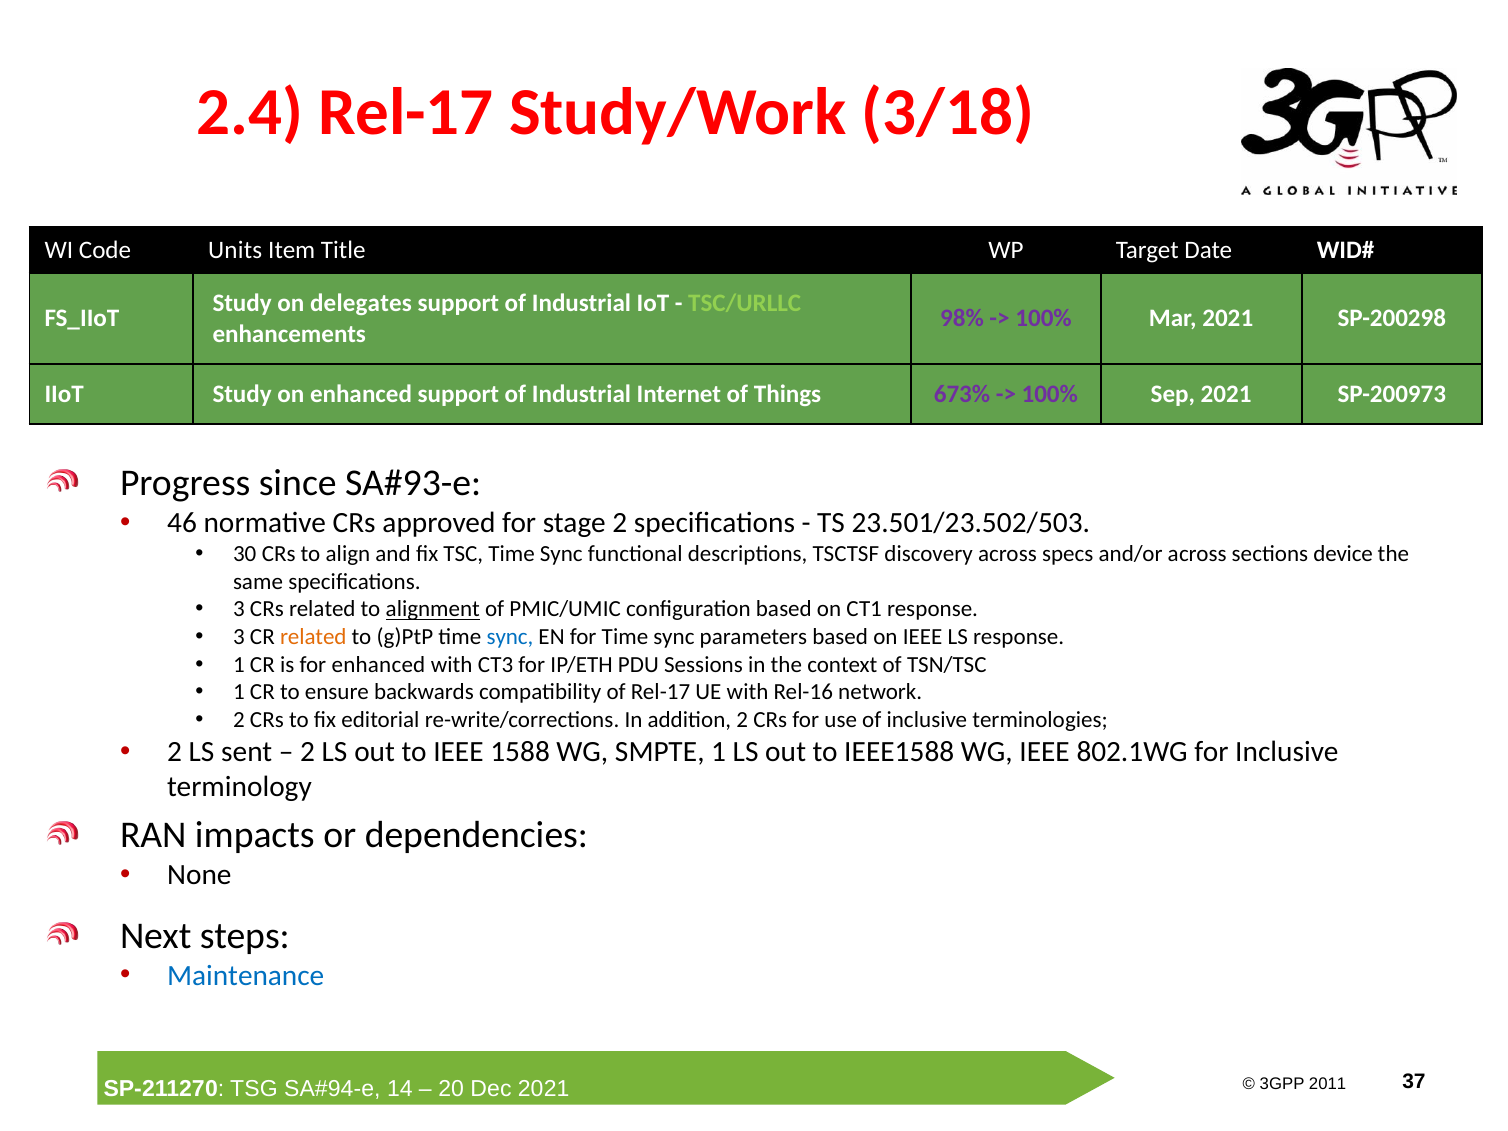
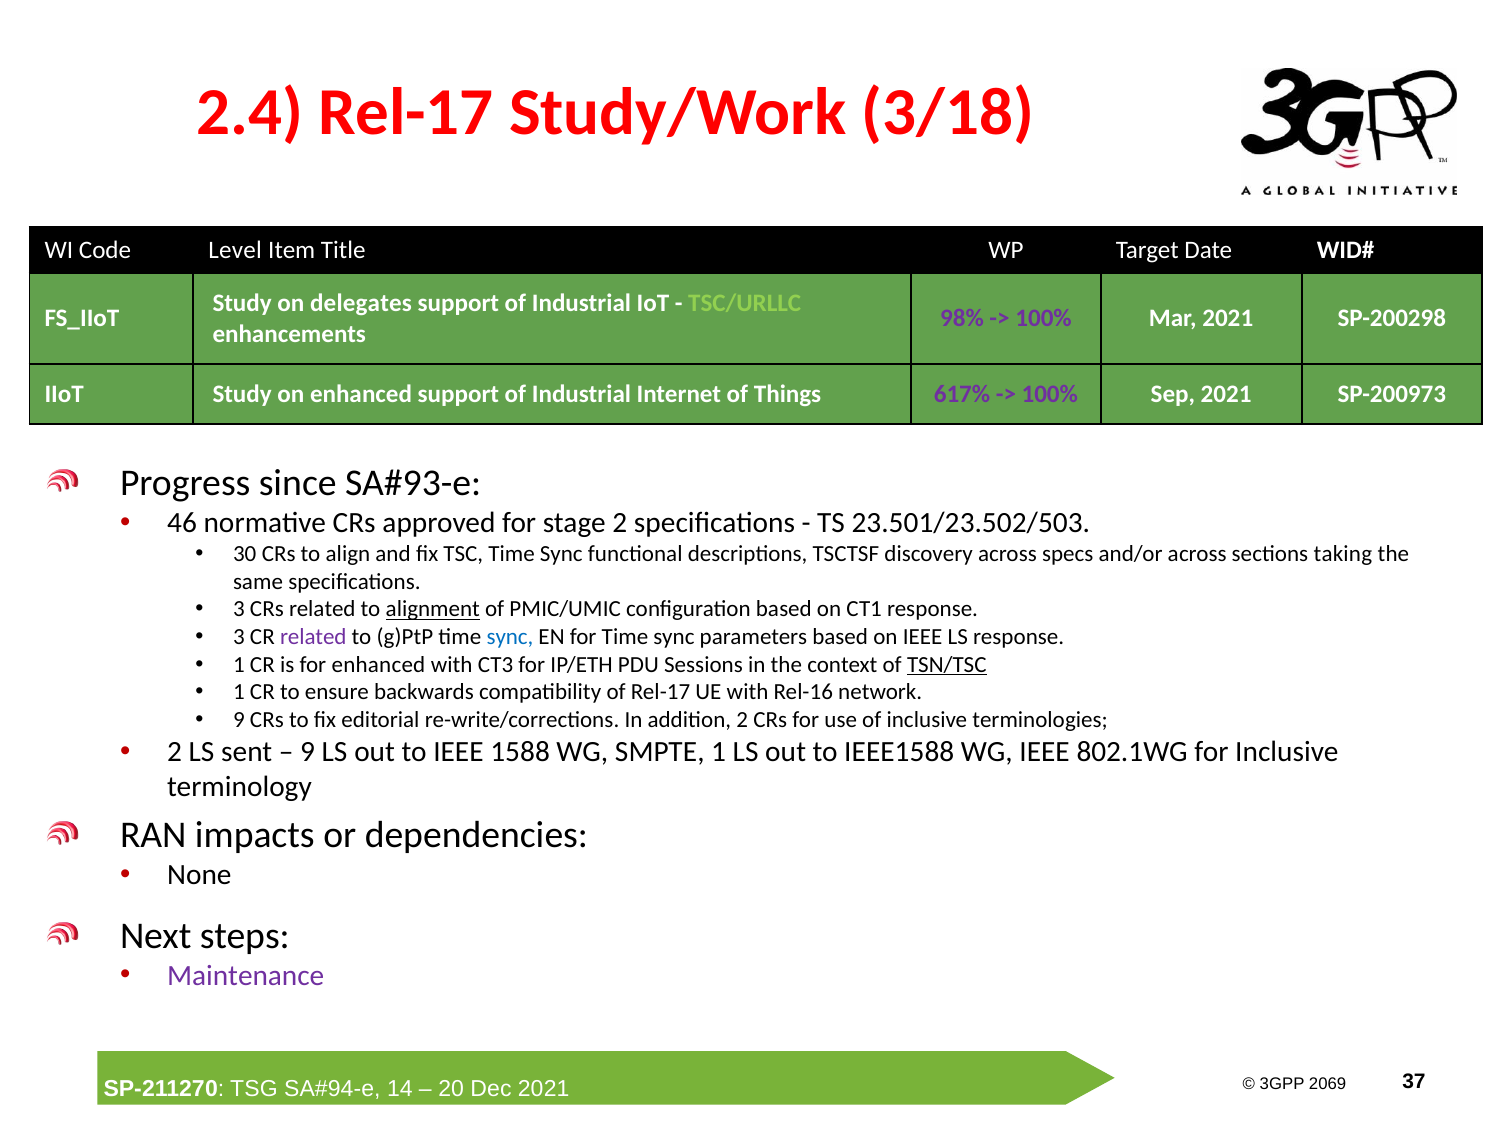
Units: Units -> Level (235, 250)
673%: 673% -> 617% (962, 394)
device: device -> taking (1343, 554)
related colour: orange -> purple (313, 637)
TSN/TSC underline: none -> present (947, 665)
2: 2 -> 9 (239, 720)
2: 2 -> 9 (307, 752)
Maintenance colour: blue -> purple (246, 976)
2011: 2011 -> 2069 (1328, 1084)
